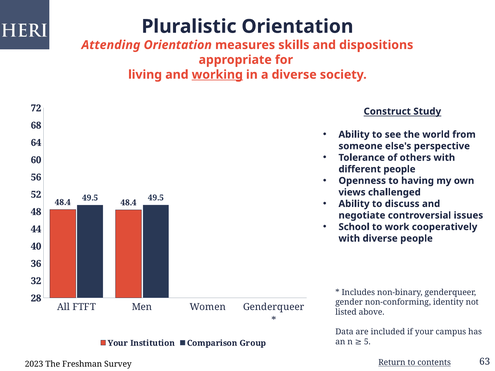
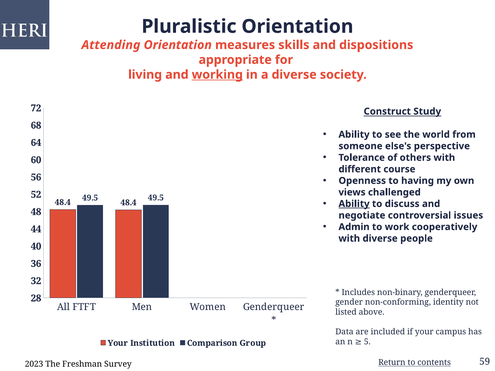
different people: people -> course (399, 169)
Ability underline: none -> present (354, 204)
School: School -> Admin (354, 227)
63: 63 -> 59 (485, 362)
